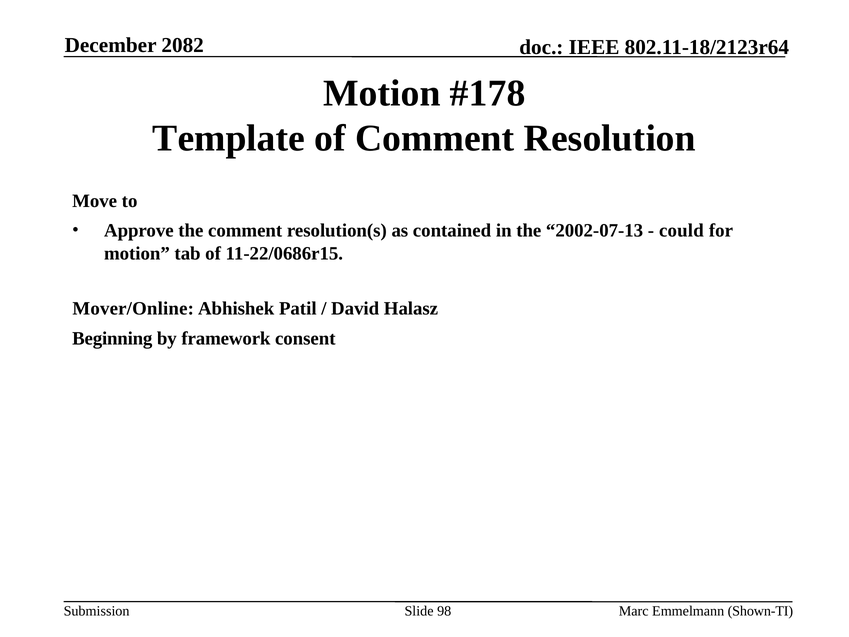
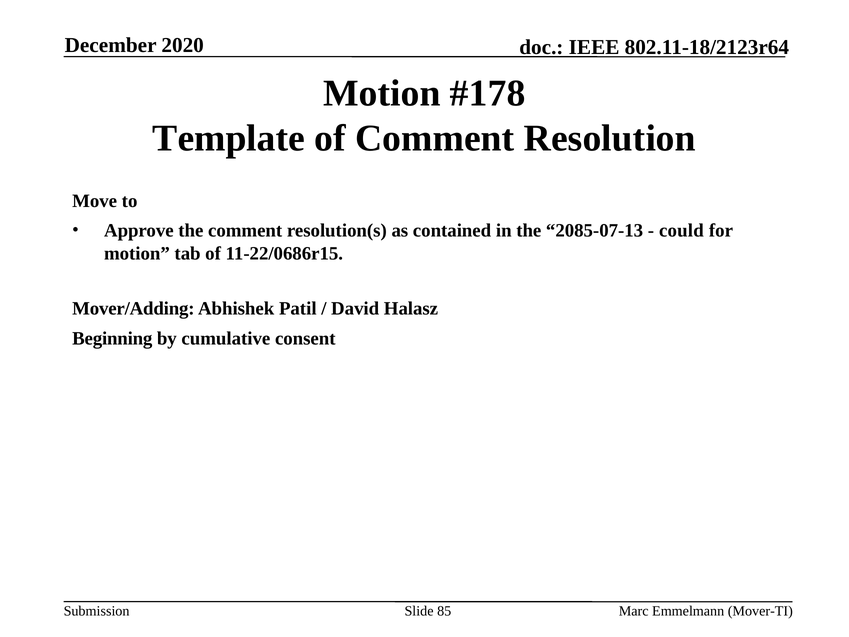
2082: 2082 -> 2020 (183, 45)
2002-07-13: 2002-07-13 -> 2085-07-13 (595, 231)
Mover/Online: Mover/Online -> Mover/Adding (133, 309)
framework: framework -> cumulative (226, 338)
98: 98 -> 85 (444, 611)
Shown-TI: Shown-TI -> Mover-TI (760, 611)
